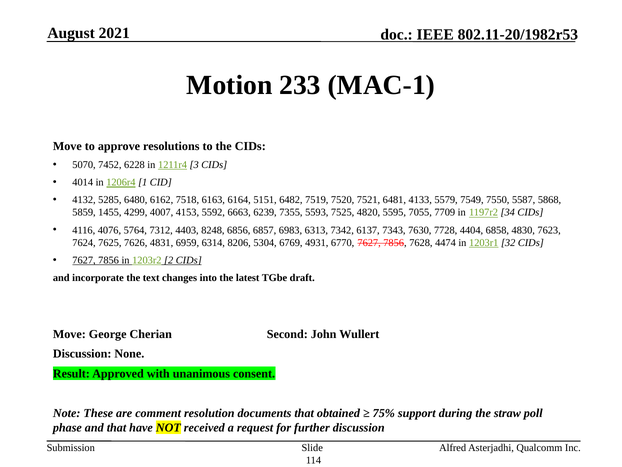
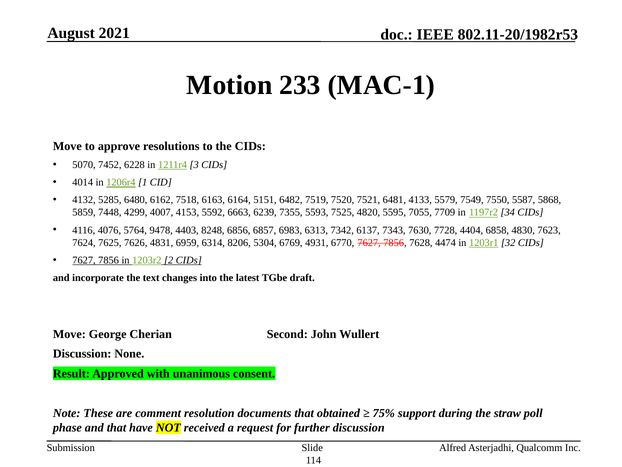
1455: 1455 -> 7448 (110, 212)
7312: 7312 -> 9478 (161, 230)
